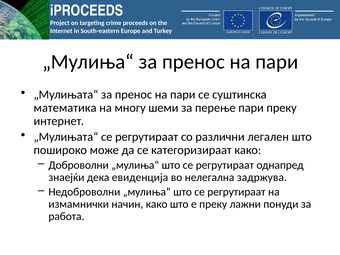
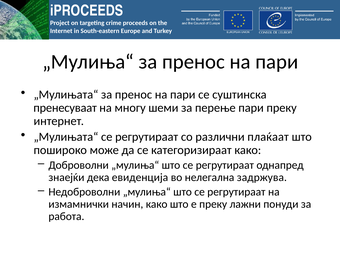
математика: математика -> пренесуваат (65, 108)
легален: легален -> плаќаат (268, 137)
